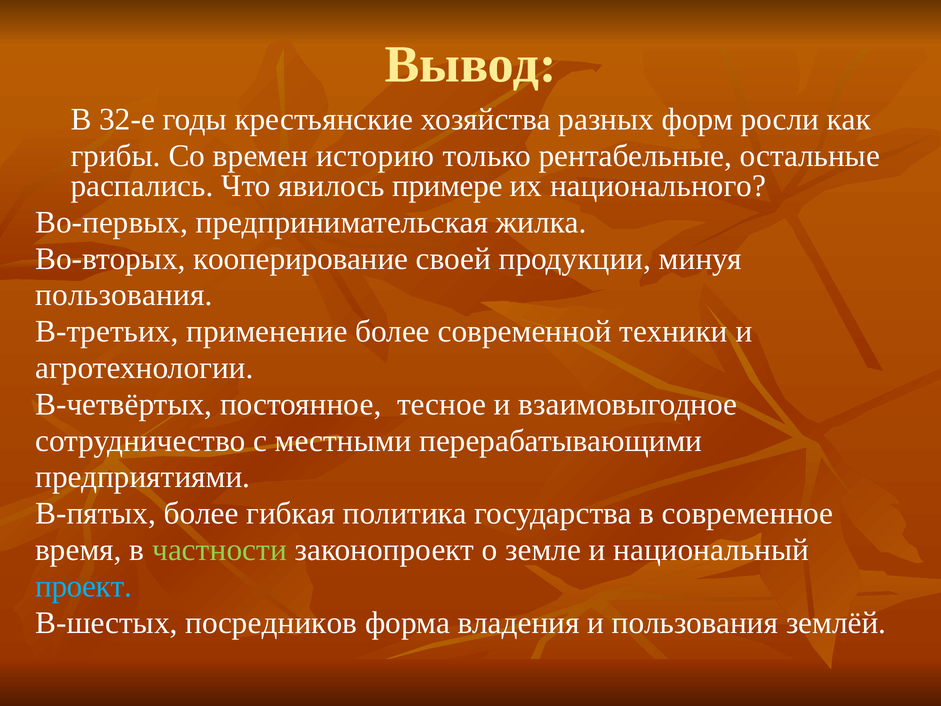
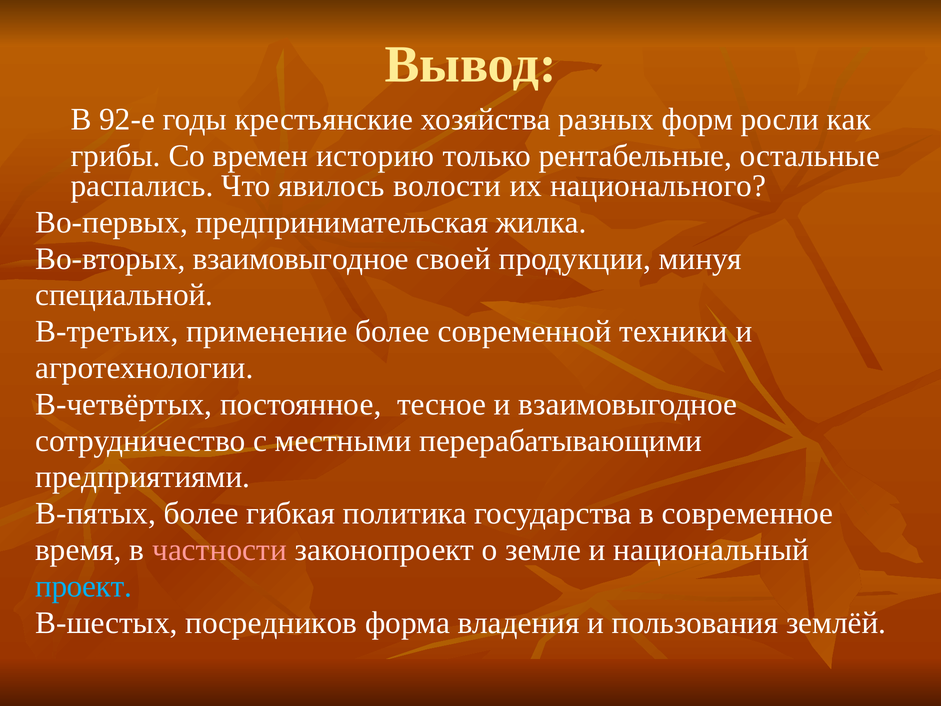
32-е: 32-е -> 92-е (127, 119)
примере: примере -> волости (447, 186)
Во-вторых кооперирование: кооперирование -> взаимовыгодное (301, 259)
пользования: пользования -> специальной (124, 295)
частности colour: light green -> pink (220, 550)
